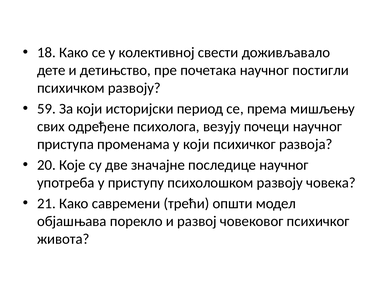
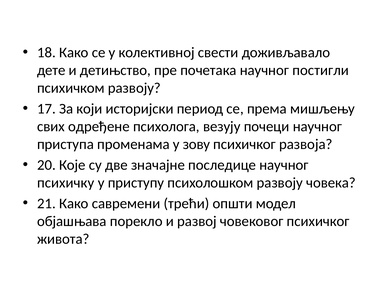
59: 59 -> 17 (46, 109)
у који: који -> зову (196, 144)
употреба: употреба -> психичку (66, 183)
